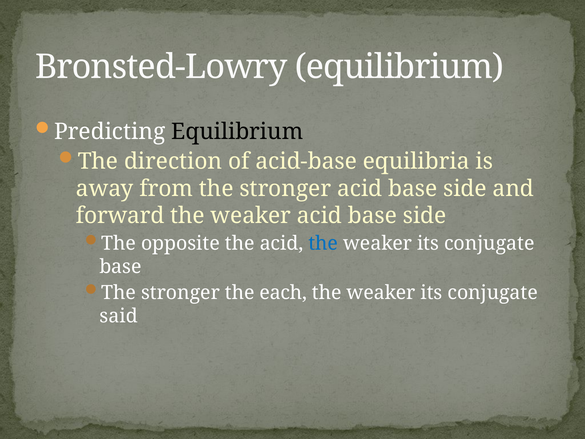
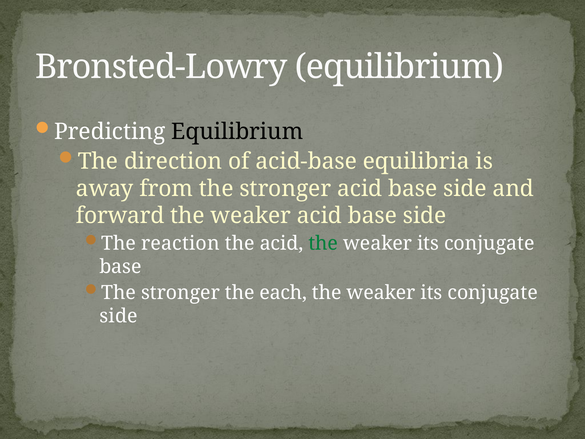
opposite: opposite -> reaction (180, 243)
the colour: blue -> green (323, 243)
said: said -> side (119, 316)
